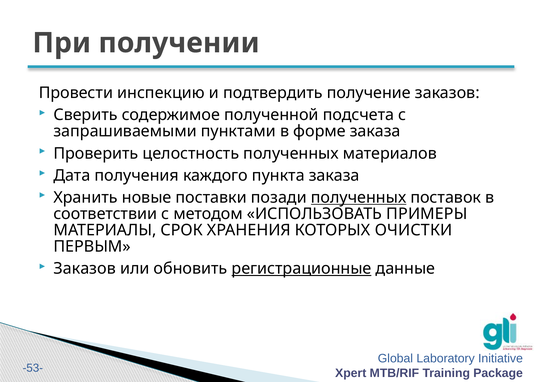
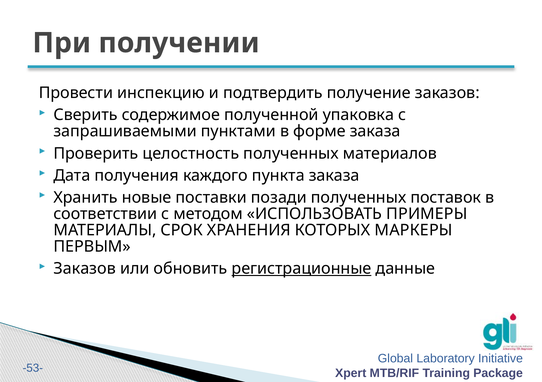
подсчета: подсчета -> упаковка (358, 115)
полученных underline: present -> none (359, 198)
ОЧИСТКИ: ОЧИСТКИ -> МАРКЕРЫ (414, 231)
